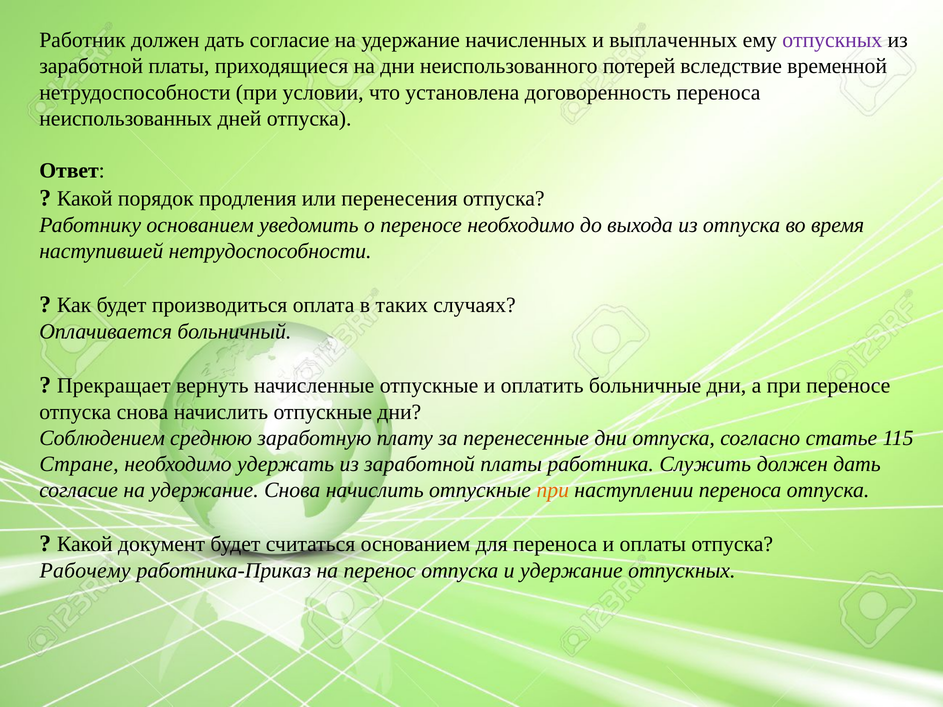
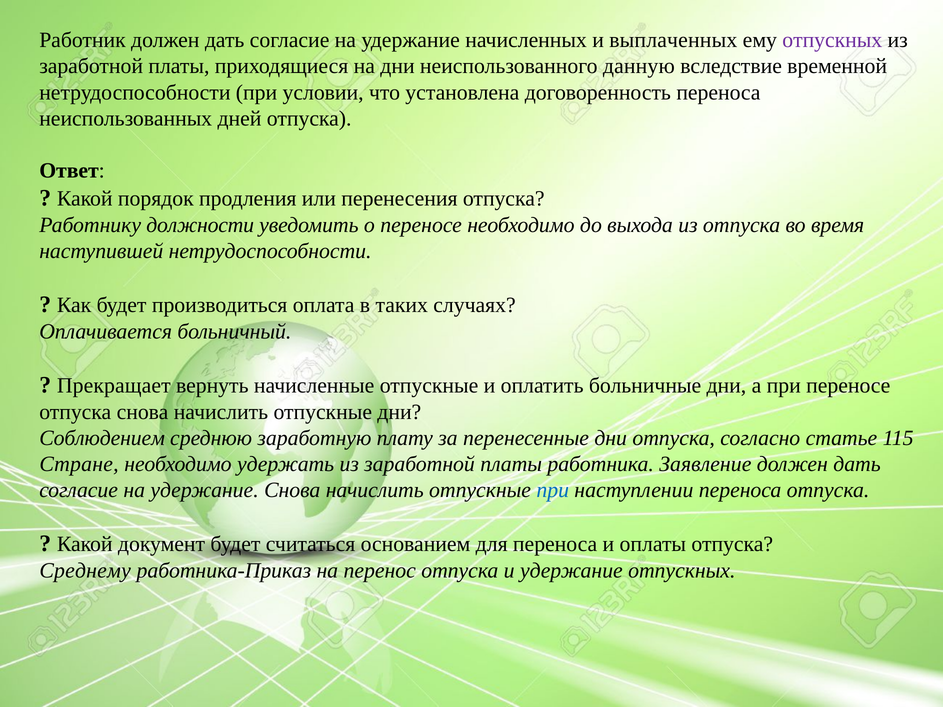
потерей: потерей -> данную (639, 66)
Работнику основанием: основанием -> должности (200, 225)
Служить: Служить -> Заявление (705, 464)
при colour: orange -> blue (553, 490)
Рабочему: Рабочему -> Среднему (85, 571)
